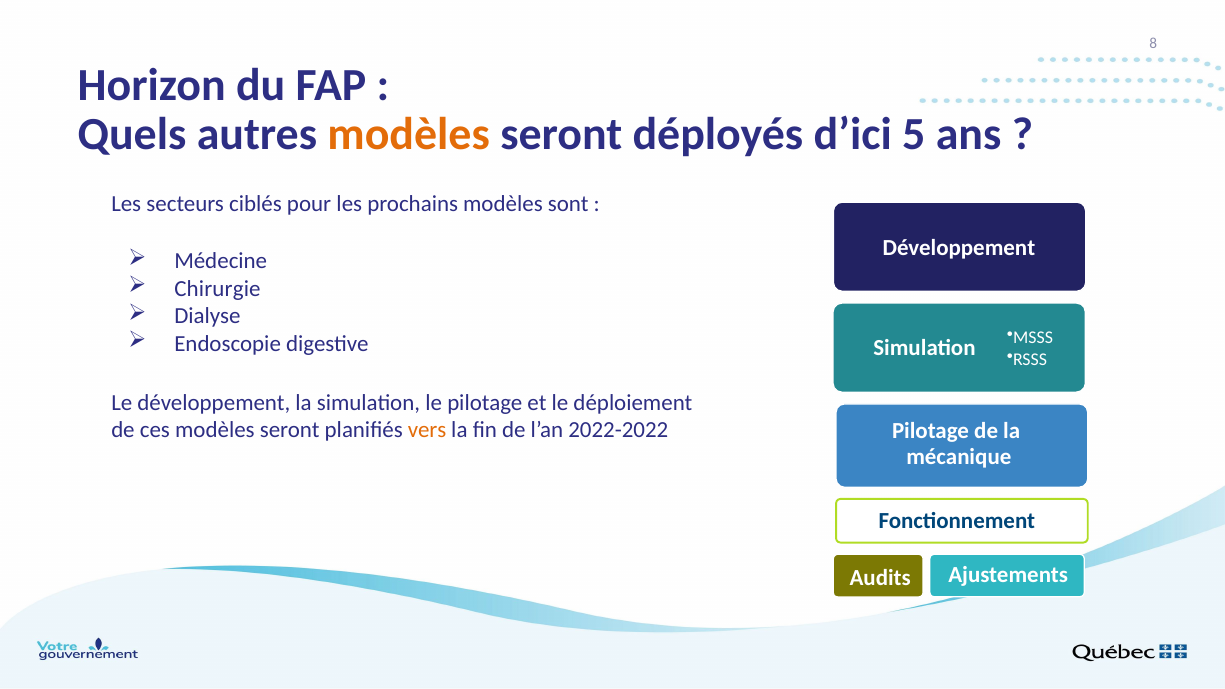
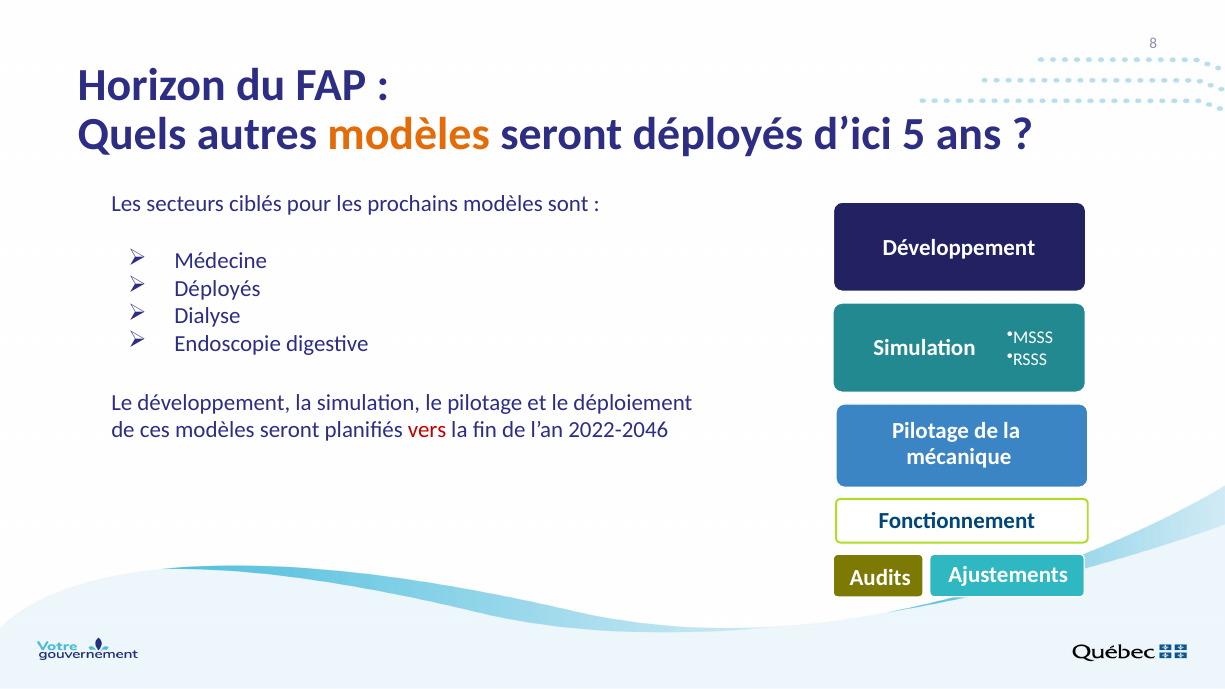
Chirurgie: Chirurgie -> Déployés (217, 289)
vers colour: orange -> red (427, 430)
2022-2022: 2022-2022 -> 2022-2046 (618, 430)
